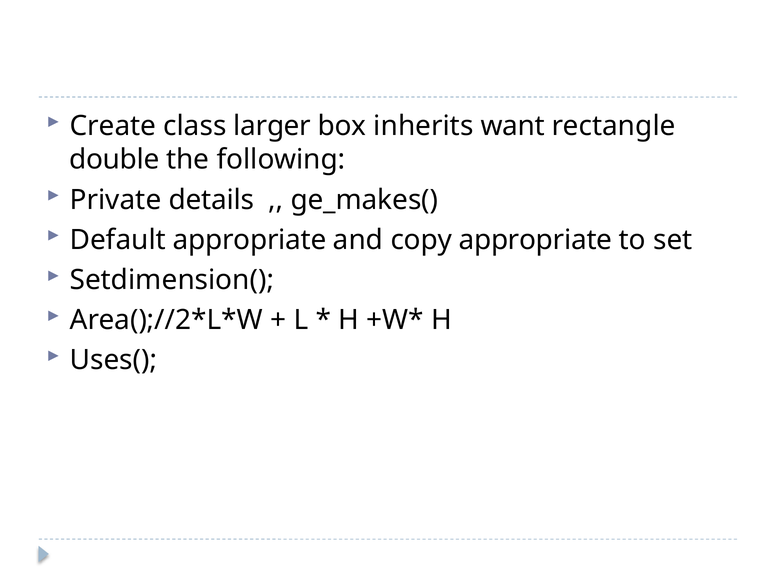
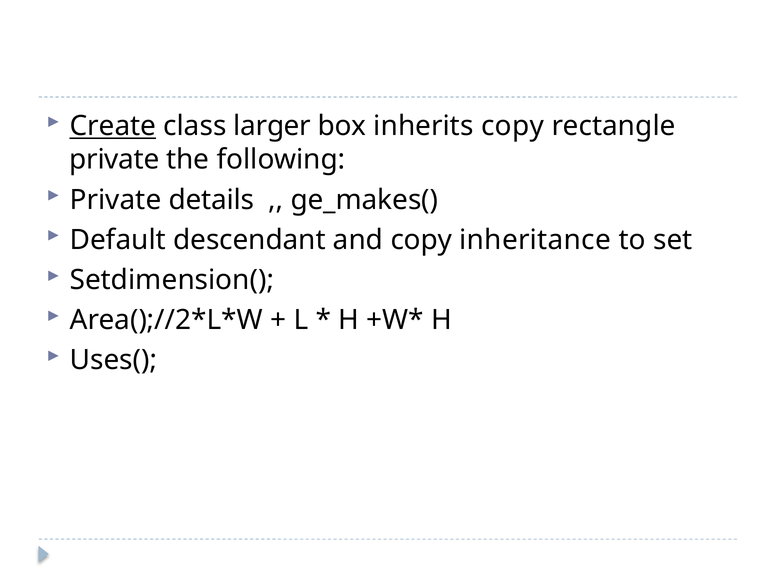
Create underline: none -> present (113, 126)
inherits want: want -> copy (513, 126)
double: double -> private (114, 160)
Default appropriate: appropriate -> descendant (250, 240)
copy appropriate: appropriate -> inheritance (535, 240)
